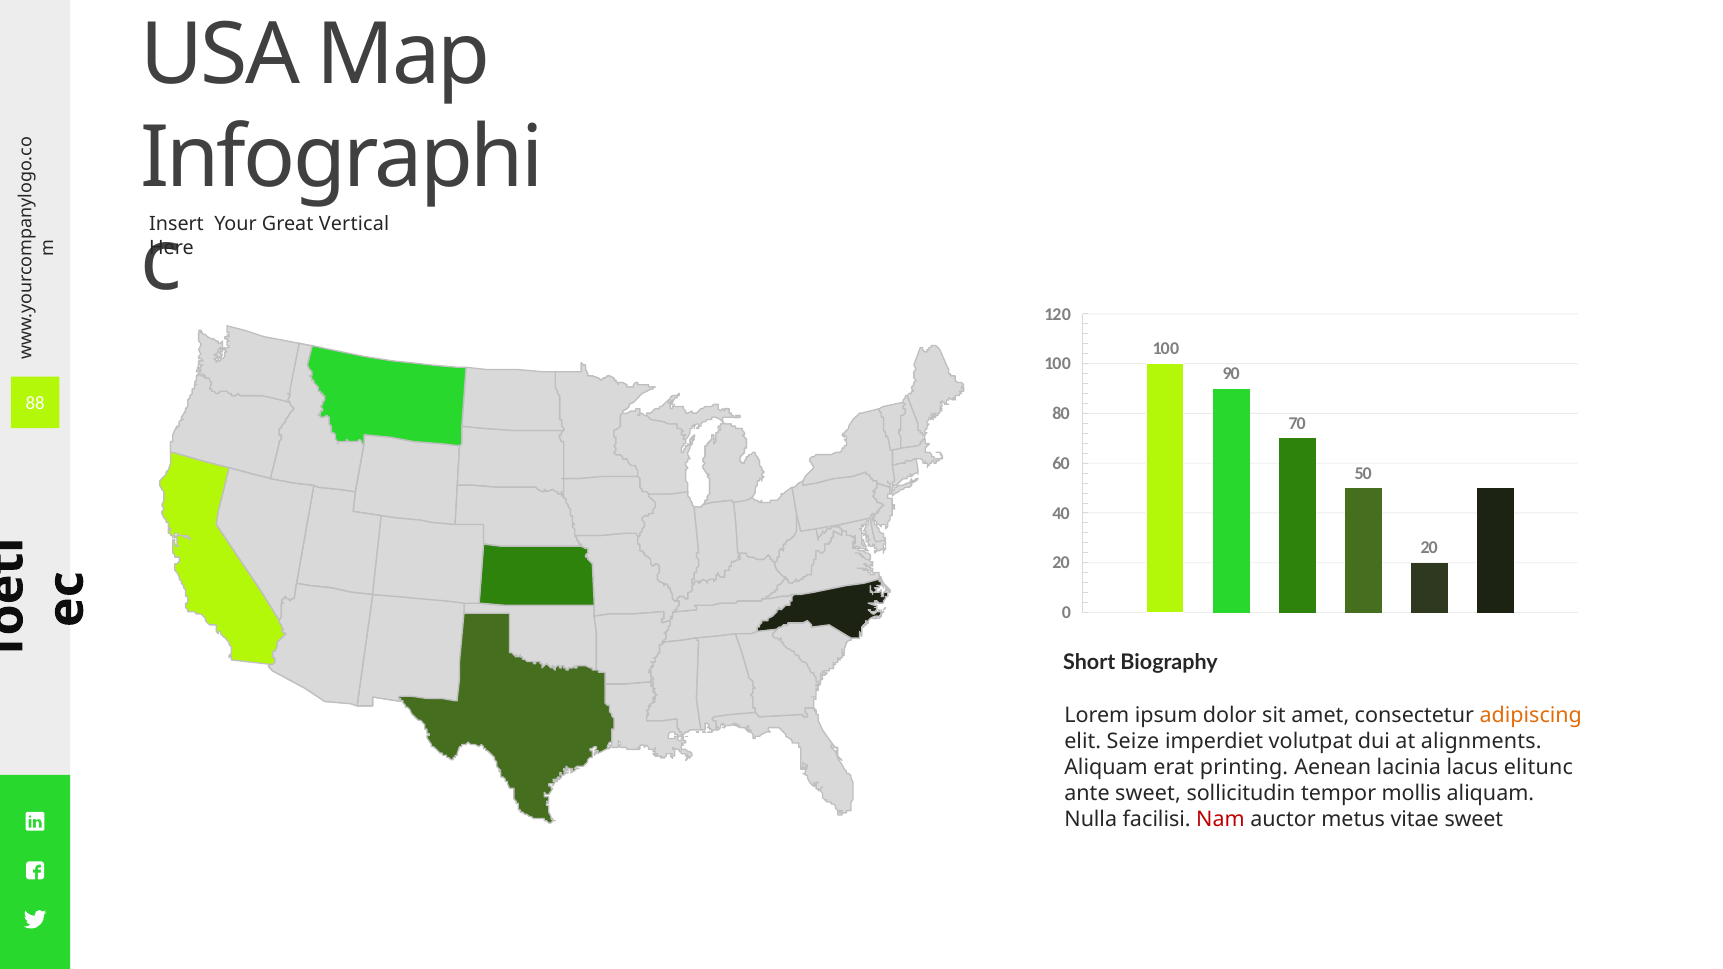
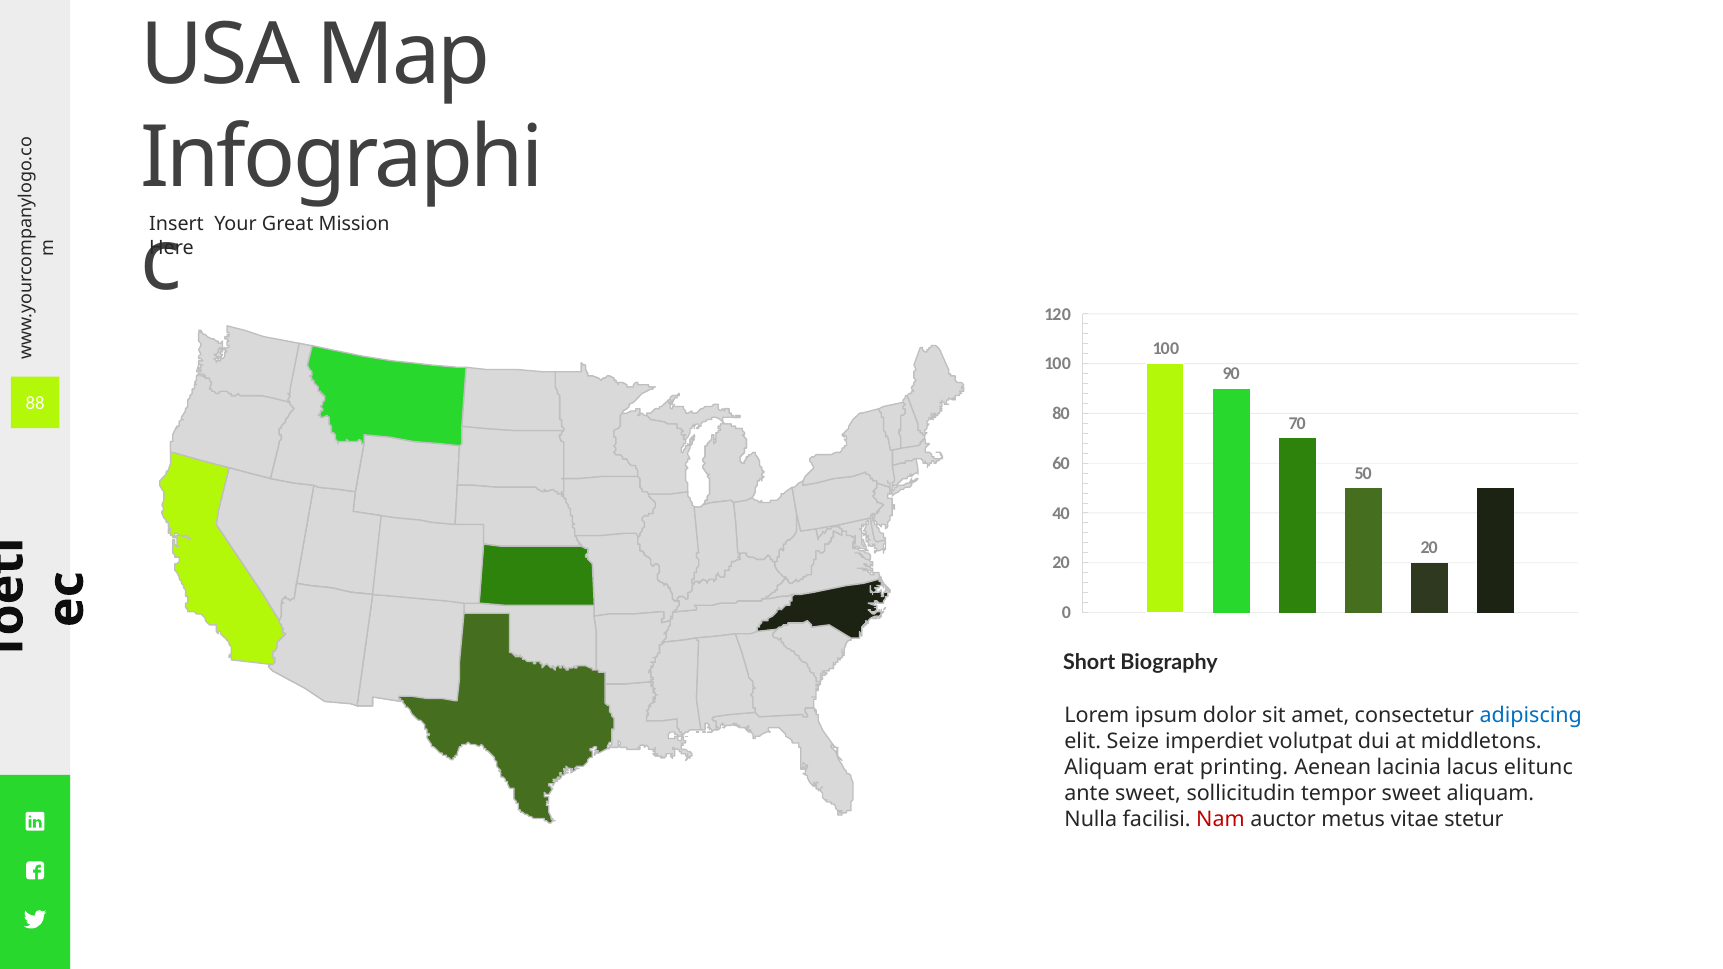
Vertical: Vertical -> Mission (354, 224)
adipiscing colour: orange -> blue (1531, 716)
alignments: alignments -> middletons (1481, 742)
tempor mollis: mollis -> sweet (1411, 794)
vitae sweet: sweet -> stetur (1474, 819)
